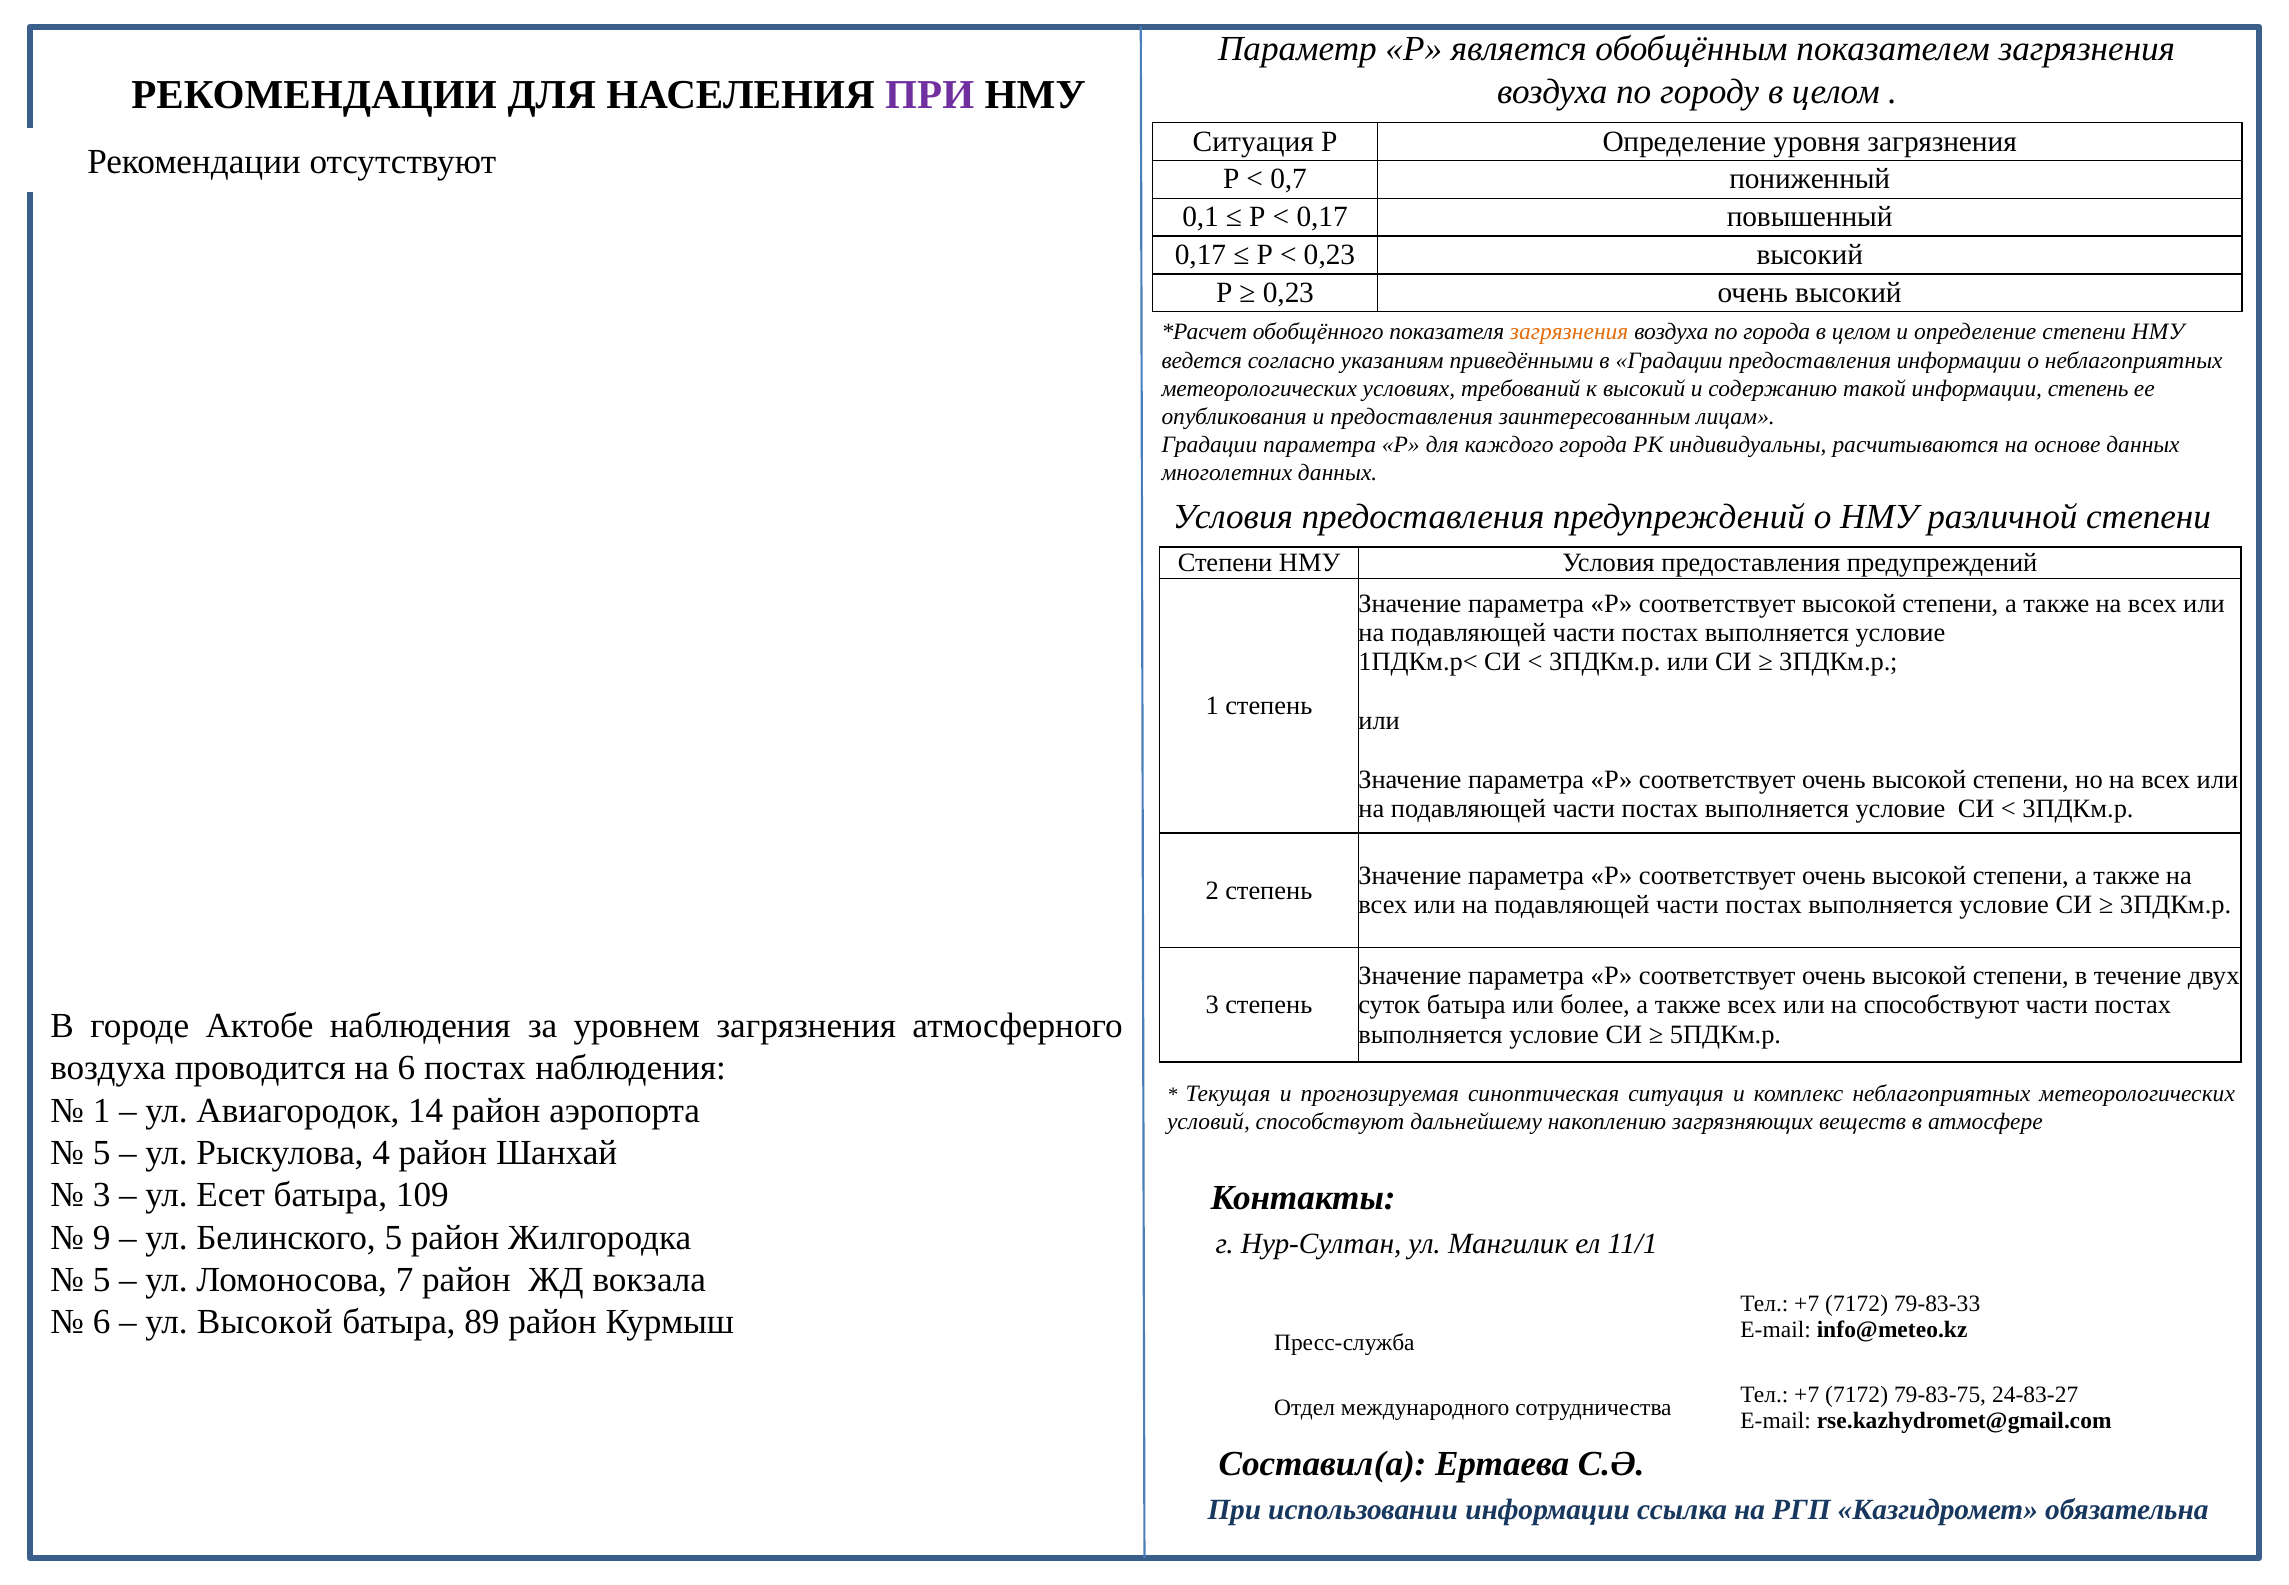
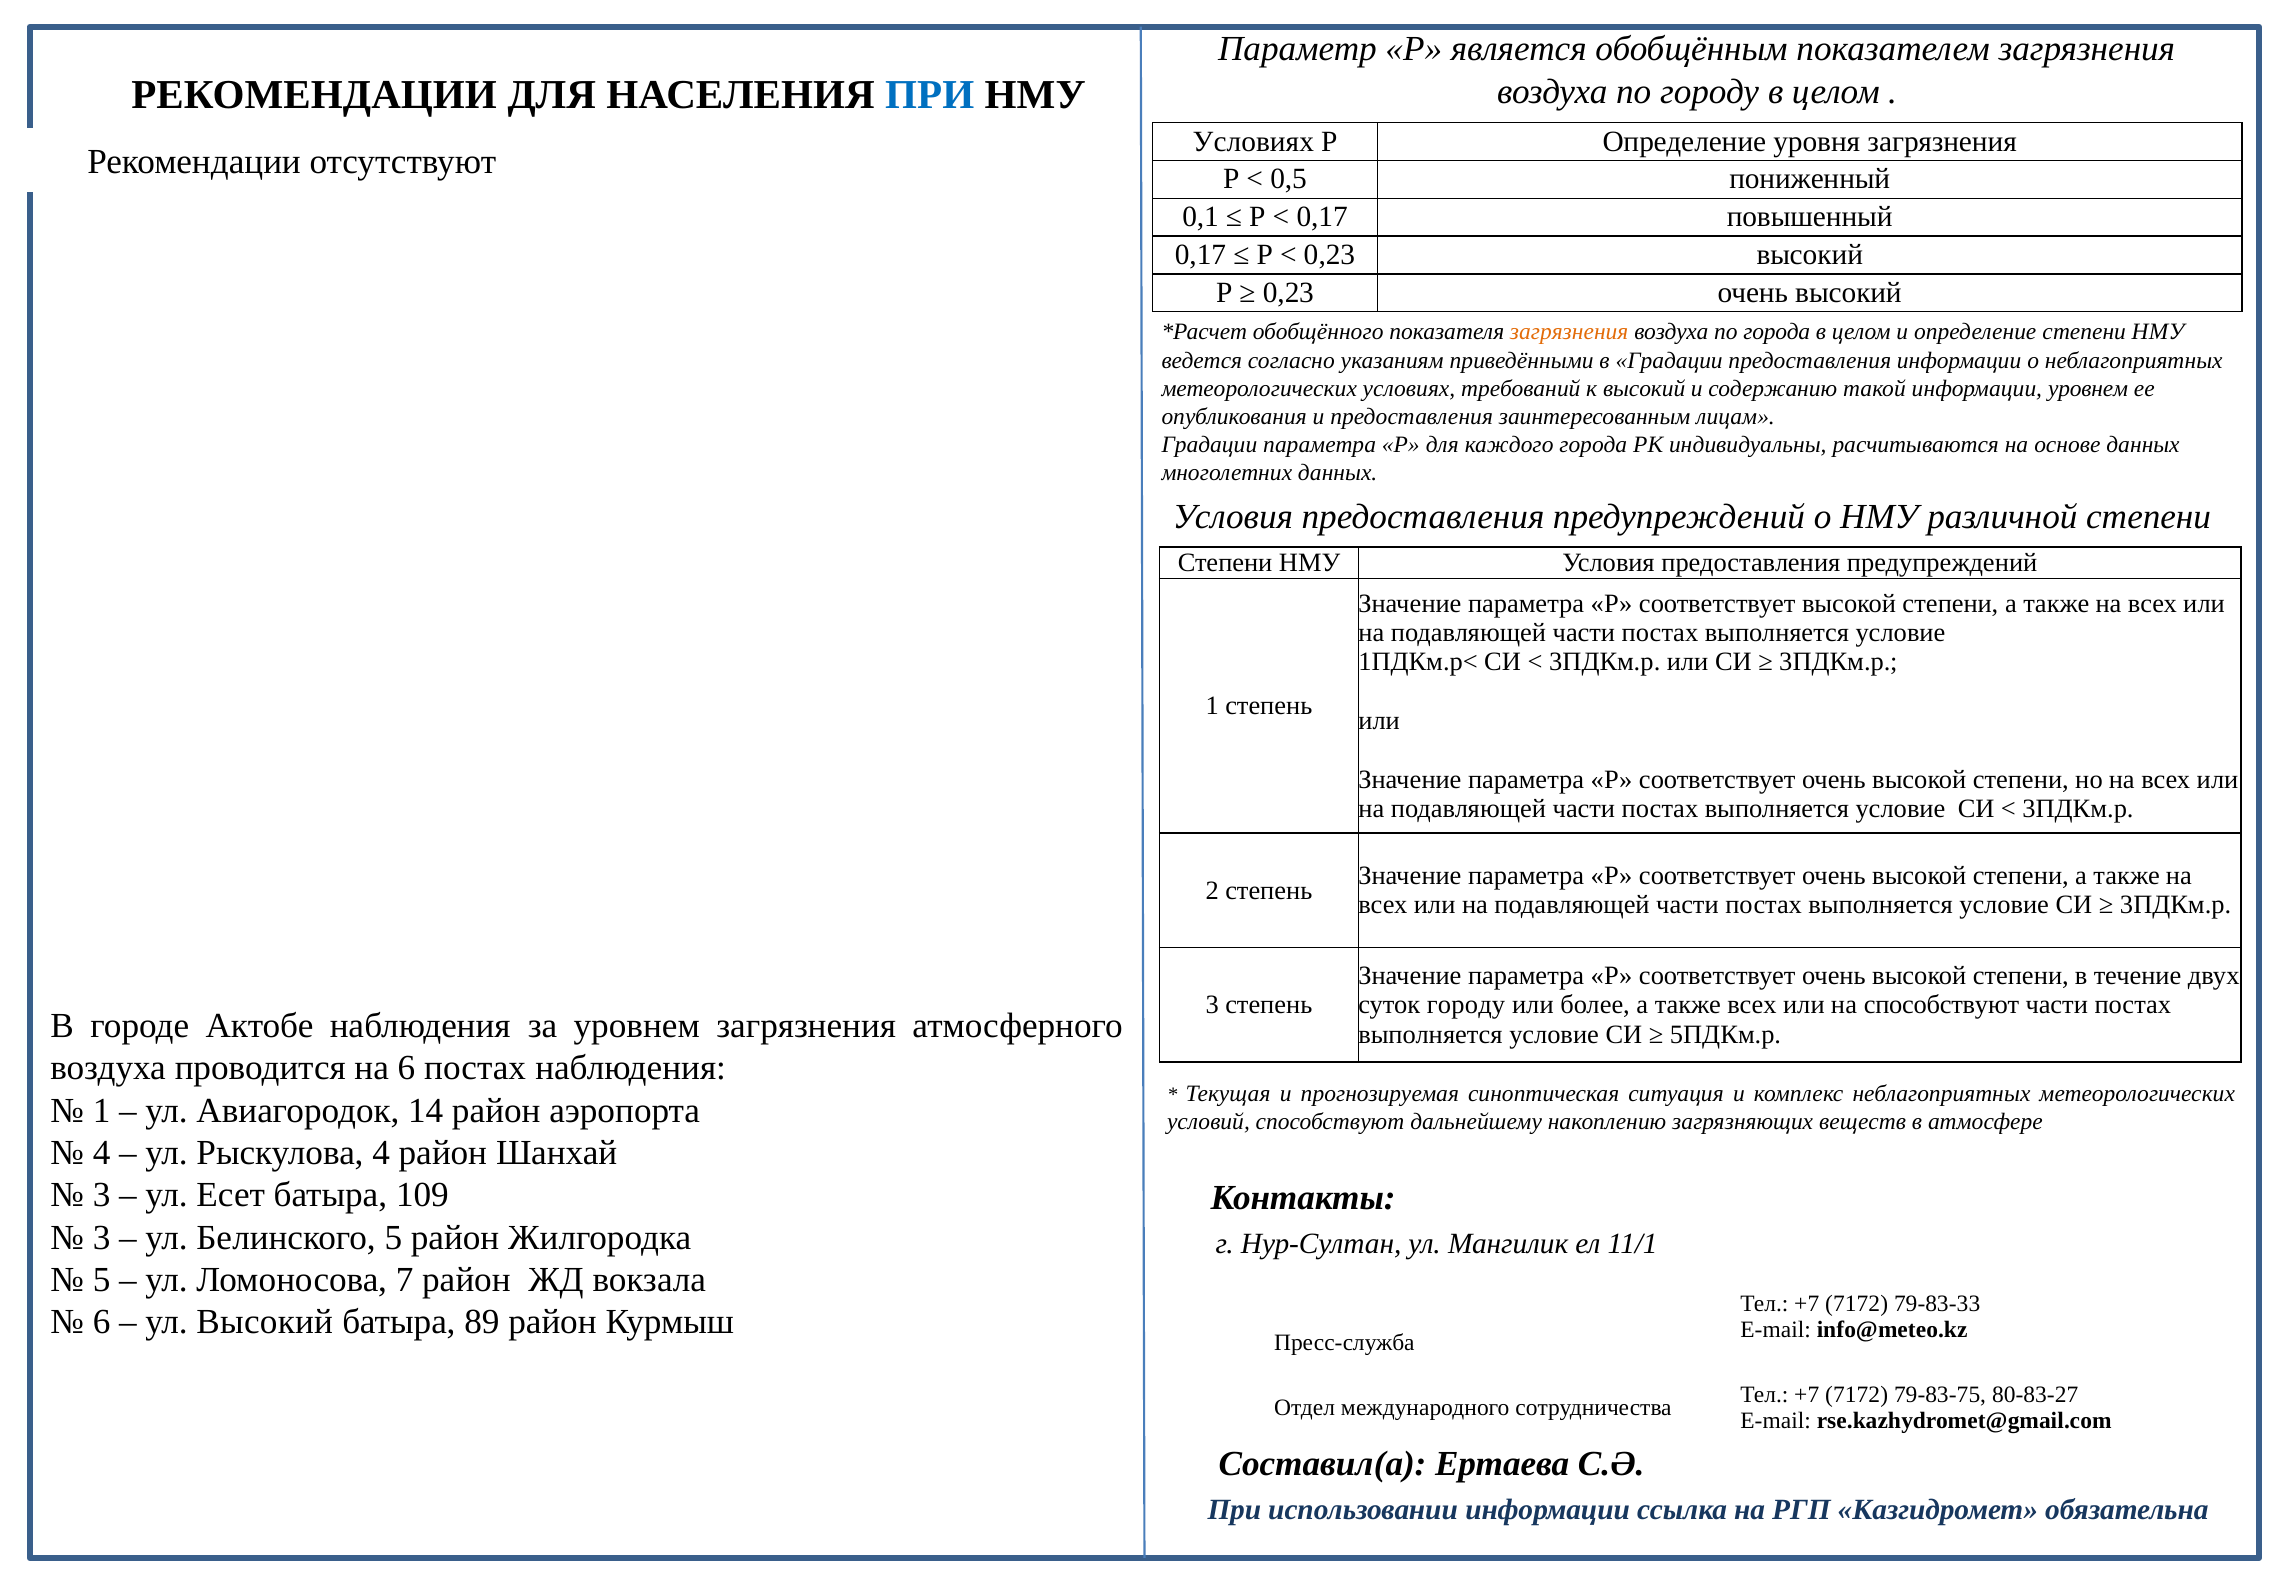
ПРИ colour: purple -> blue (930, 95)
Ситуация: Ситуация -> Условиях (1253, 141)
0,7: 0,7 -> 0,5 (1289, 179)
информации степень: степень -> уровнем (2088, 388)
суток батыра: батыра -> городу (1466, 1005)
5: 5 -> 4 (102, 1153)
9: 9 -> 3 (102, 1237)
ул Высокой: Высокой -> Высокий (265, 1322)
24-83-27: 24-83-27 -> 80-83-27 (2035, 1395)
